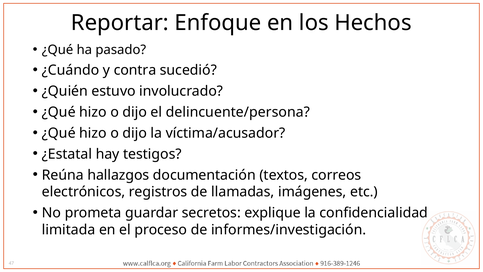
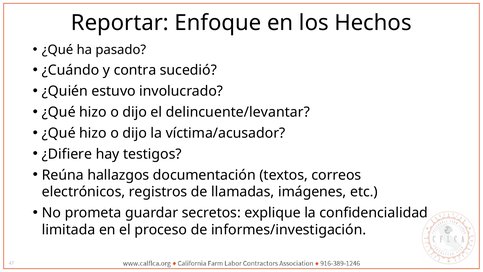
delincuente/persona: delincuente/persona -> delincuente/levantar (238, 112)
¿Estatal: ¿Estatal -> ¿Difiere (67, 154)
